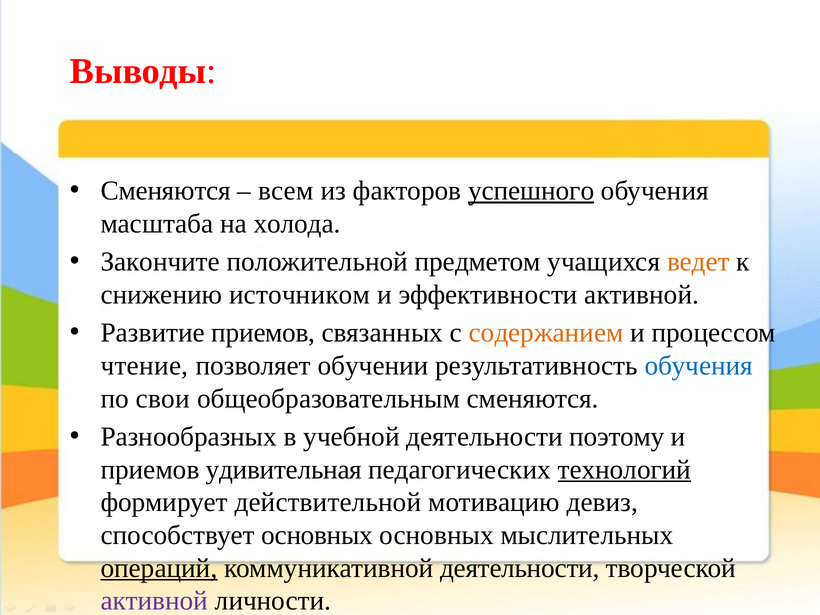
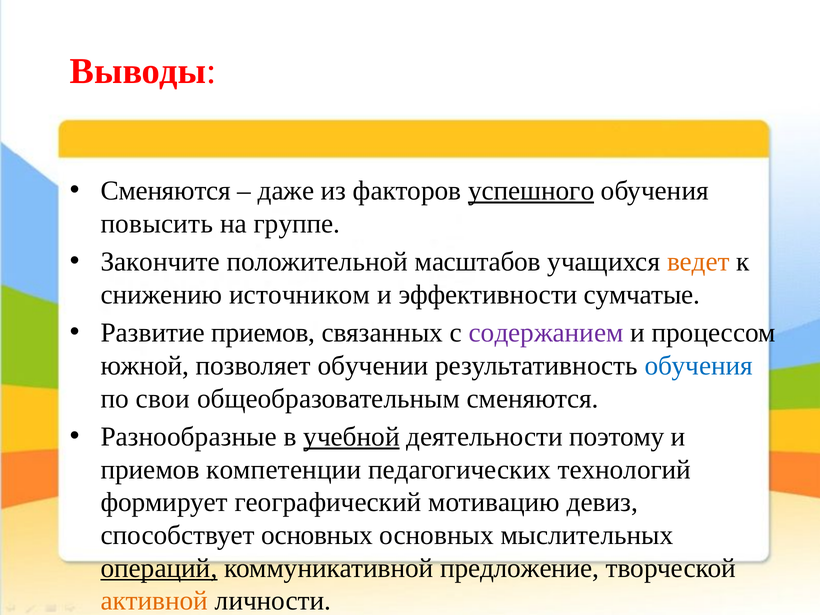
всем: всем -> даже (286, 191)
масштаба: масштаба -> повысить (157, 224)
холода: холода -> группе (297, 224)
предметом: предметом -> масштабов (478, 262)
эффективности активной: активной -> сумчатые (642, 295)
содержанием colour: orange -> purple (546, 333)
чтение: чтение -> южной (145, 366)
Разнообразных: Разнообразных -> Разнообразные (189, 437)
учебной underline: none -> present (351, 437)
удивительная: удивительная -> компетенции (284, 470)
технологий underline: present -> none (624, 470)
действительной: действительной -> географический (328, 502)
коммуникативной деятельности: деятельности -> предложение (520, 568)
активной colour: purple -> orange (154, 601)
